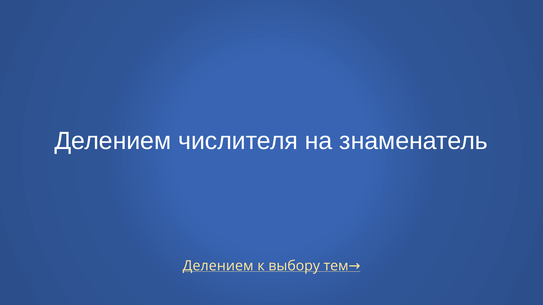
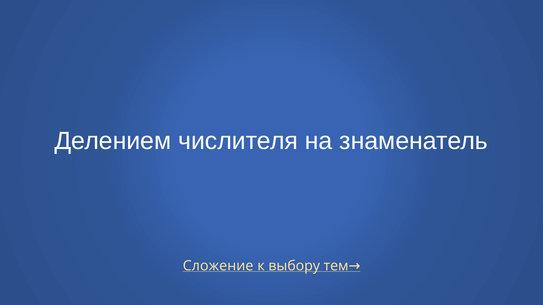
Делением: Делением -> Сложение (218, 266)
